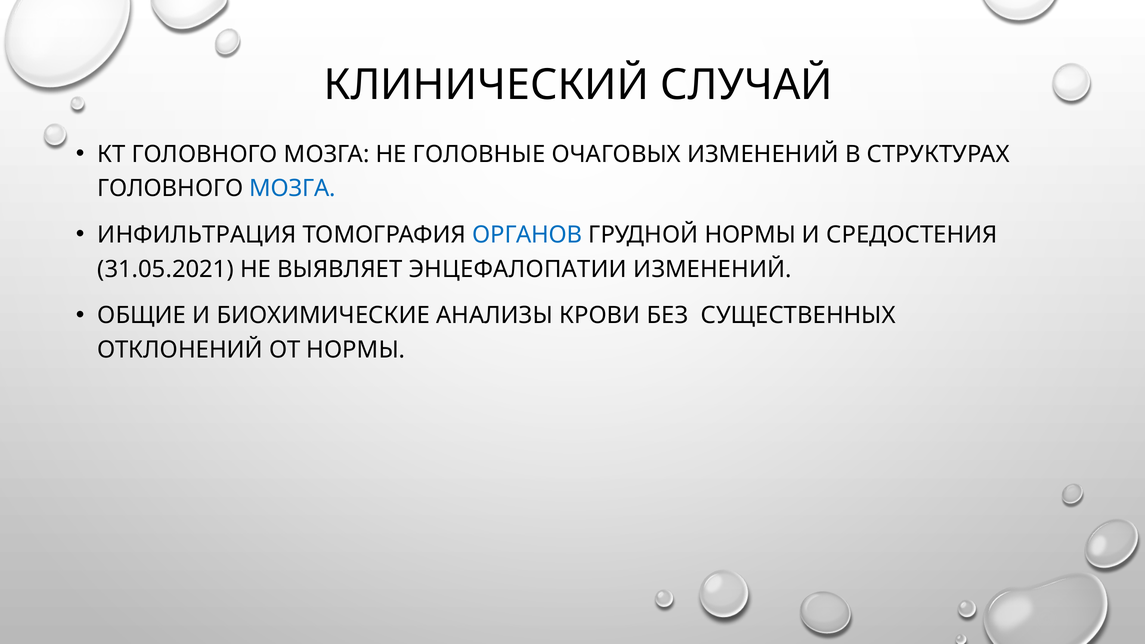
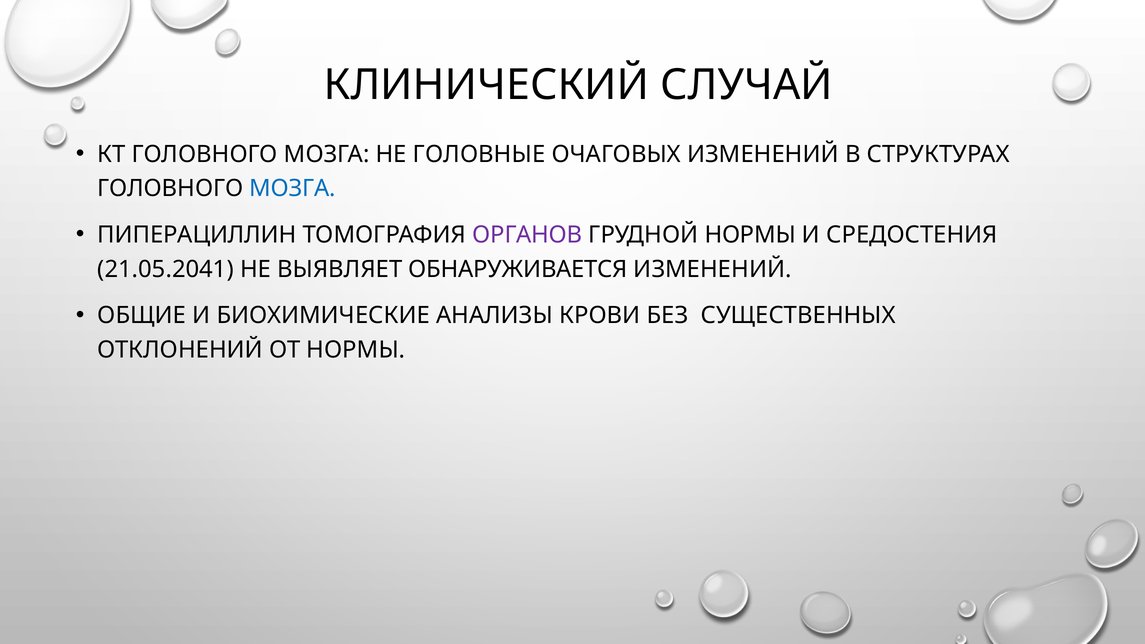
ИНФИЛЬТРАЦИЯ: ИНФИЛЬТРАЦИЯ -> ПИПЕРАЦИЛЛИН (197, 235)
ОРГАНОВ colour: blue -> purple (527, 235)
31.05.2021: 31.05.2021 -> 21.05.2041 (166, 269)
ЭНЦЕФАЛОПАТИИ: ЭНЦЕФАЛОПАТИИ -> ОБНАРУЖИВАЕТСЯ (518, 269)
